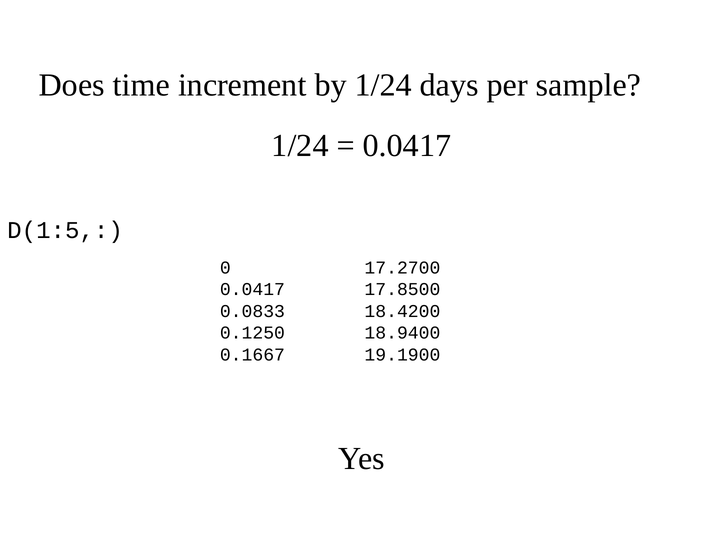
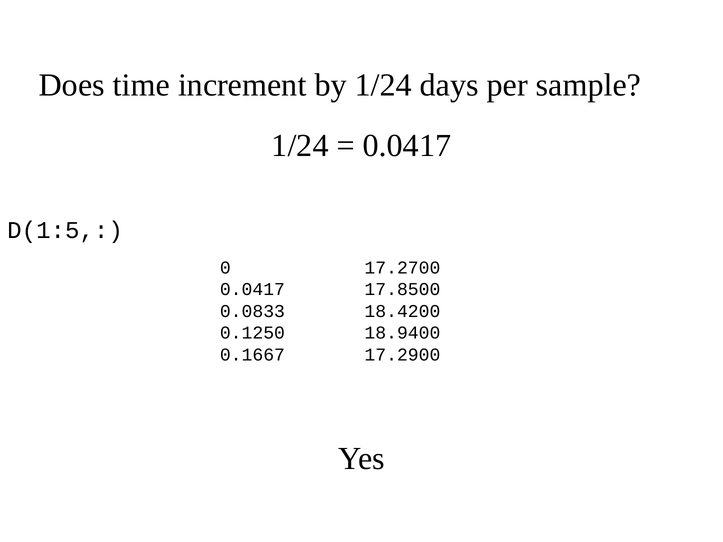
19.1900: 19.1900 -> 17.2900 (402, 355)
